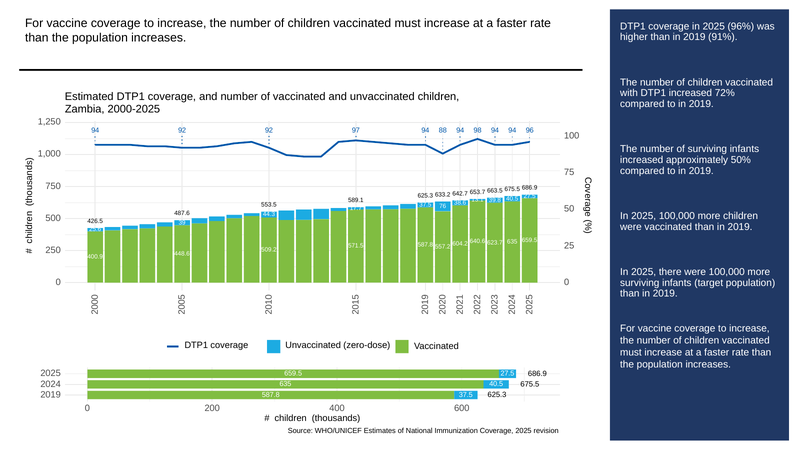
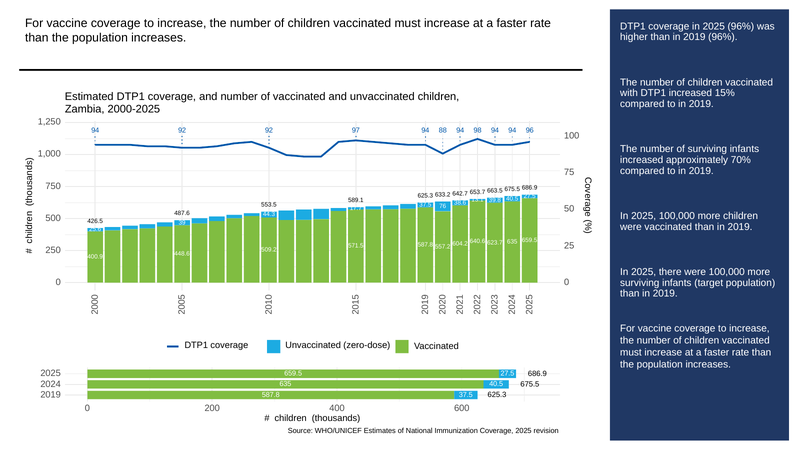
2019 91%: 91% -> 96% (723, 37)
72%: 72% -> 15% (725, 93)
50%: 50% -> 70% (741, 160)
